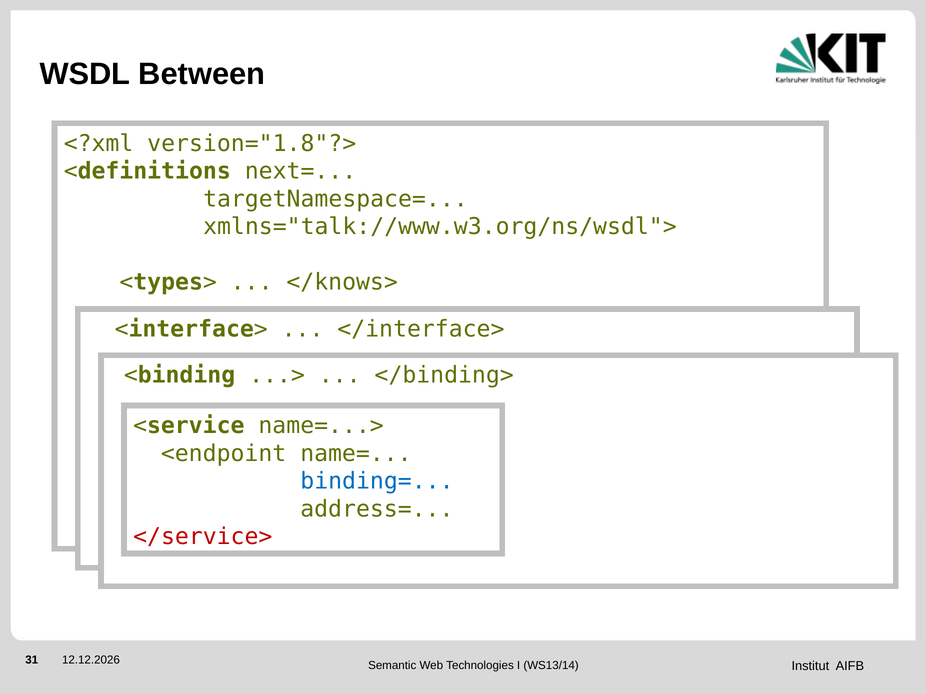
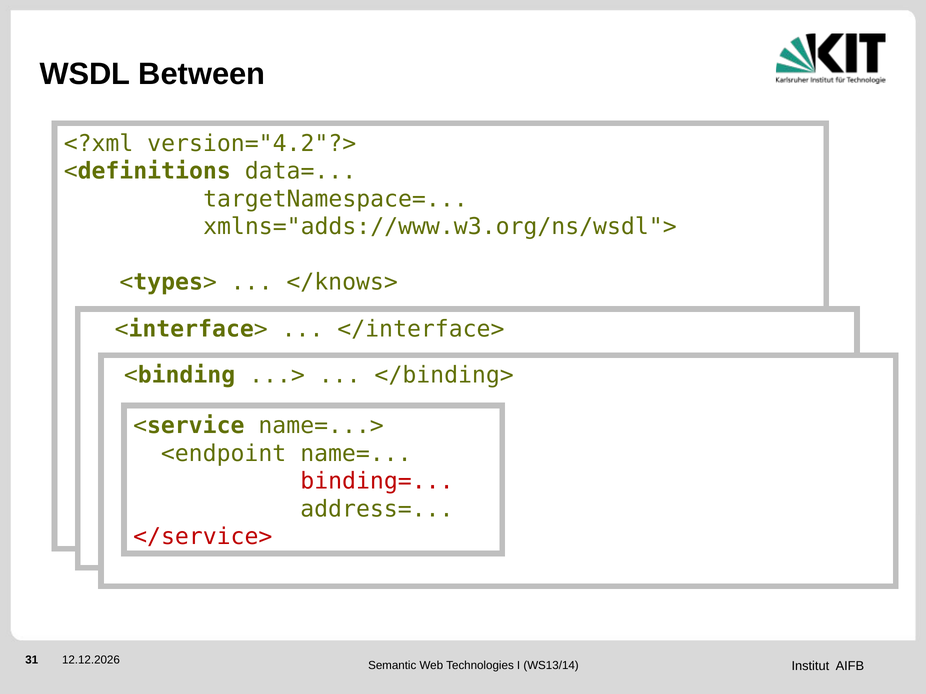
version="1.8"?>: version="1.8"?> -> version="4.2"?> (252, 144)
next=: next= -> data= (301, 171)
xmlns="talk://www.w3.org/ns/wsdl">: xmlns="talk://www.w3.org/ns/wsdl"> -> xmlns="adds://www.w3.org/ns/wsdl"> (440, 227)
binding= colour: blue -> red (377, 482)
